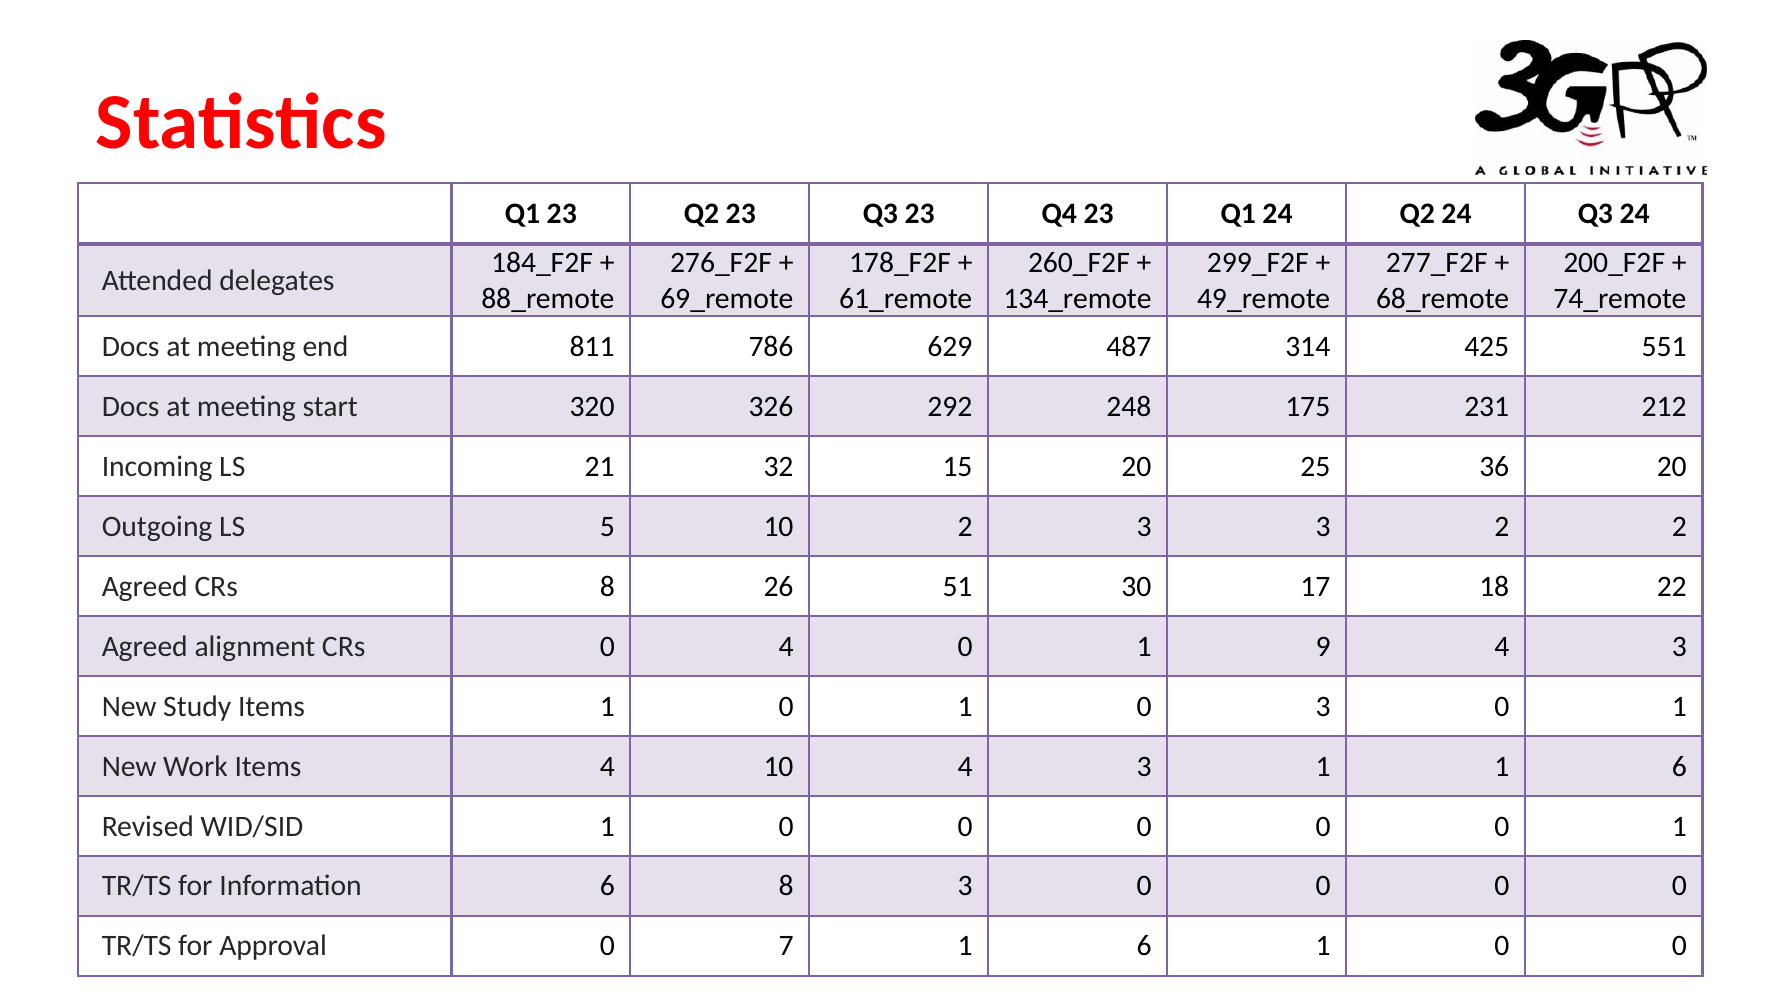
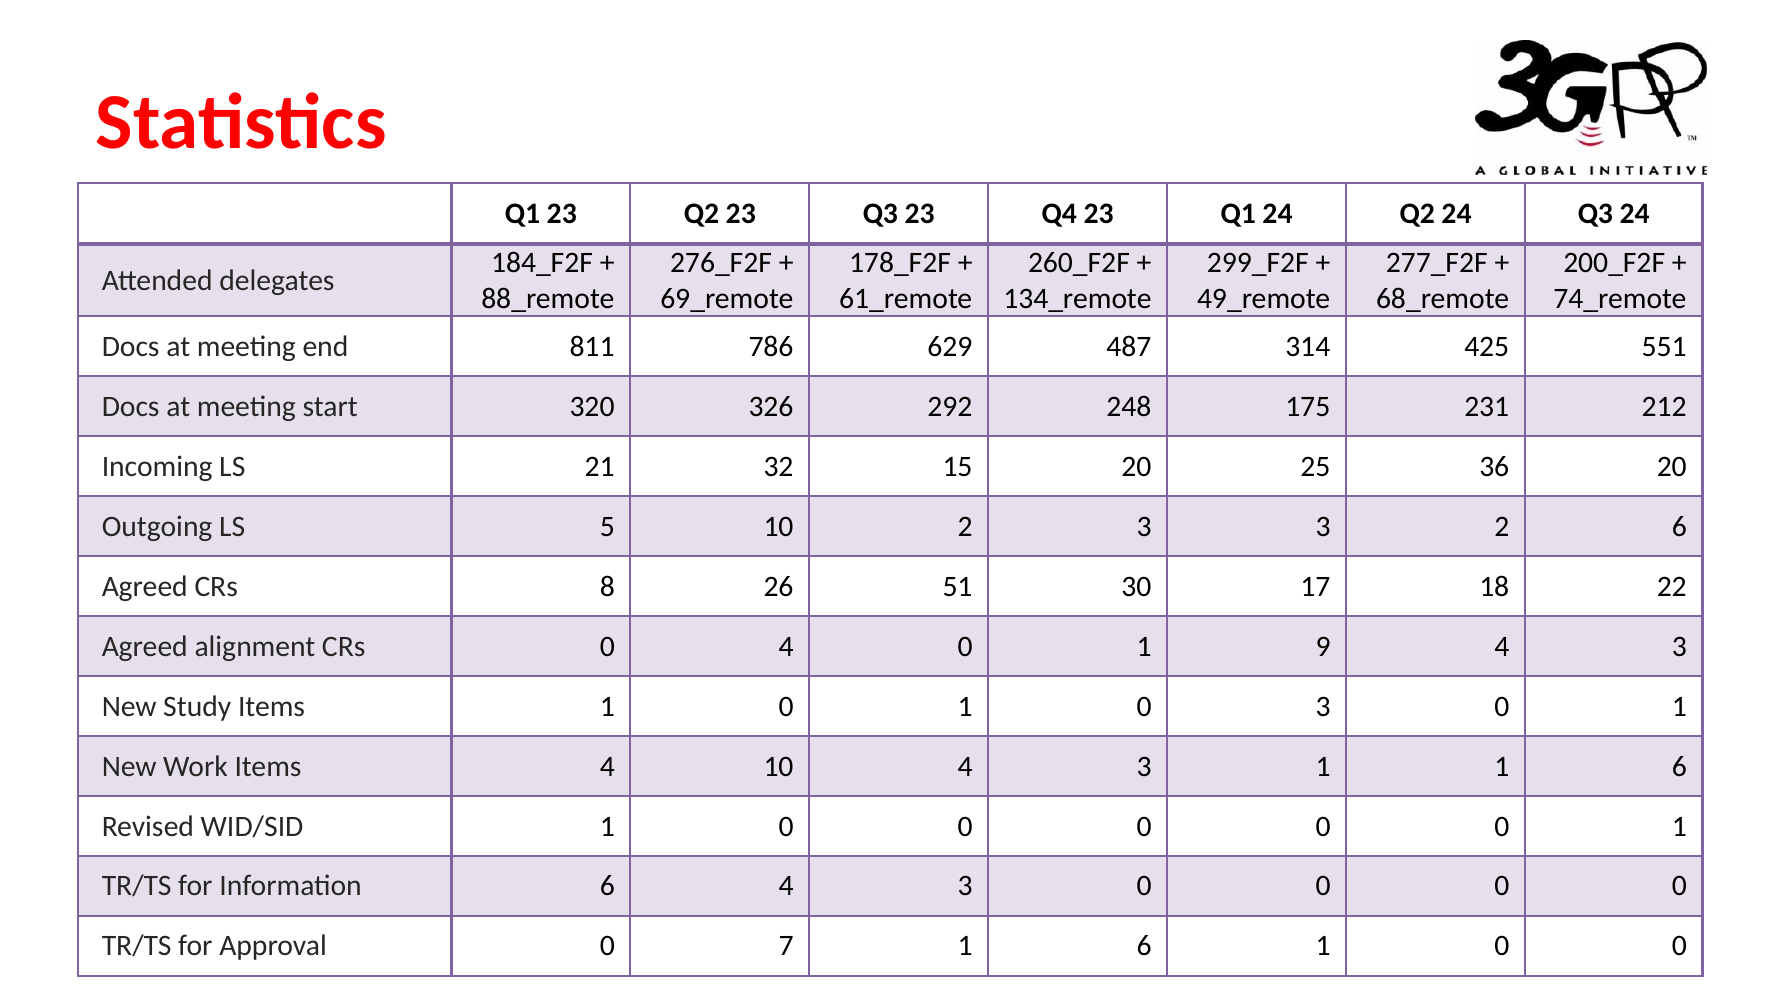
2 2: 2 -> 6 (1679, 526)
6 8: 8 -> 4 (786, 886)
